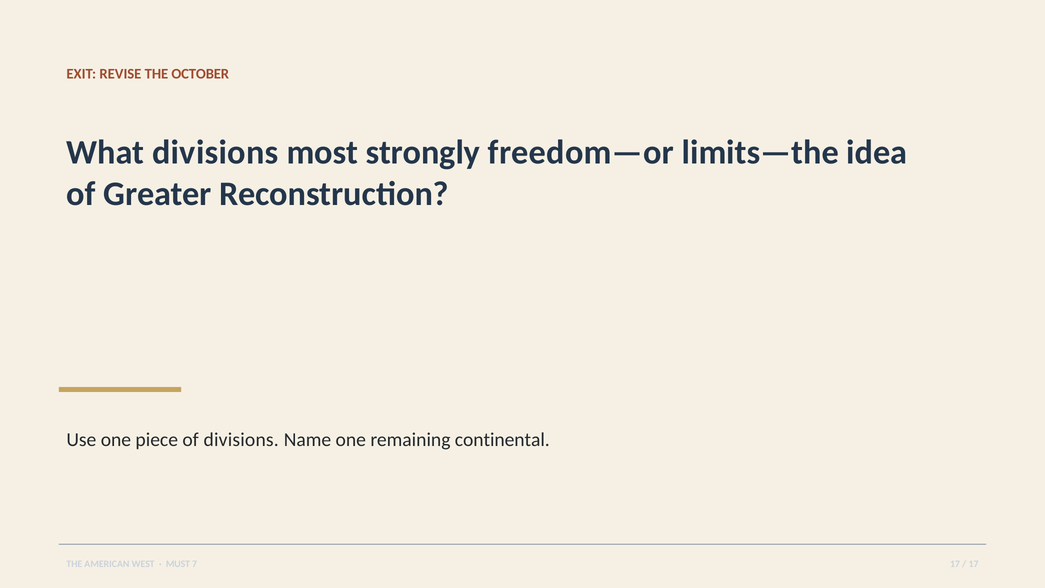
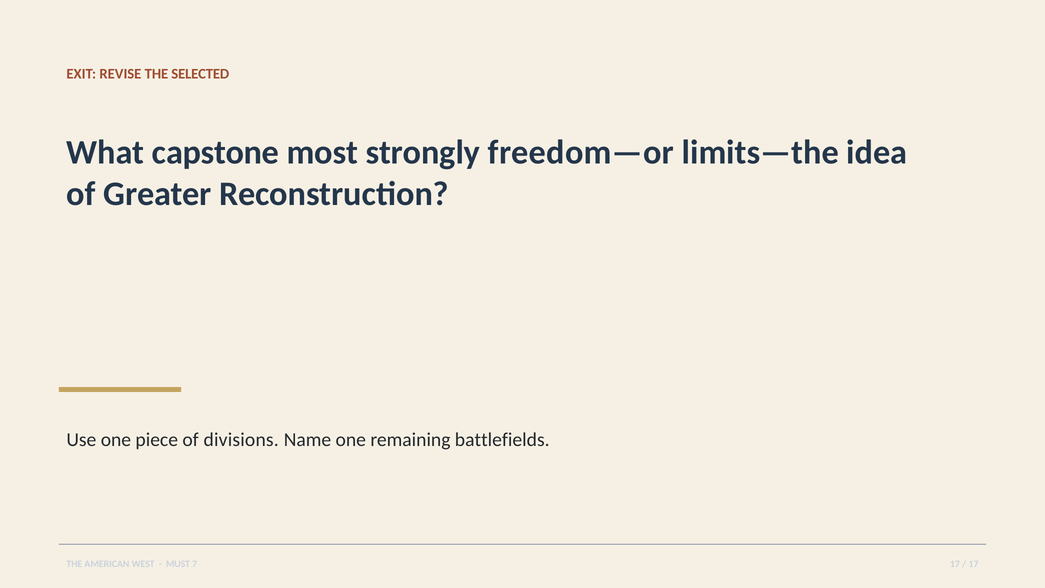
OCTOBER: OCTOBER -> SELECTED (200, 74)
What divisions: divisions -> capstone (216, 153)
continental: continental -> battlefields (502, 440)
